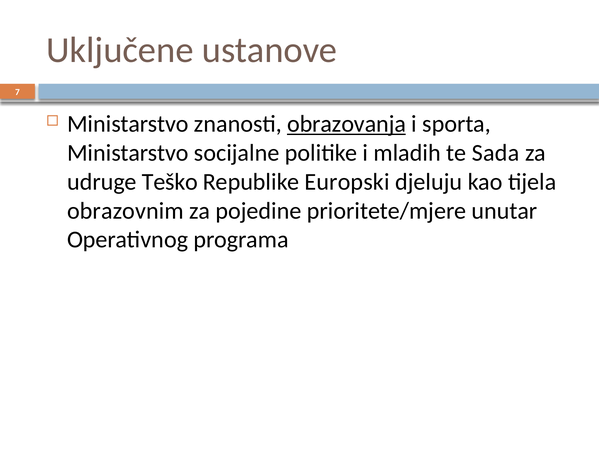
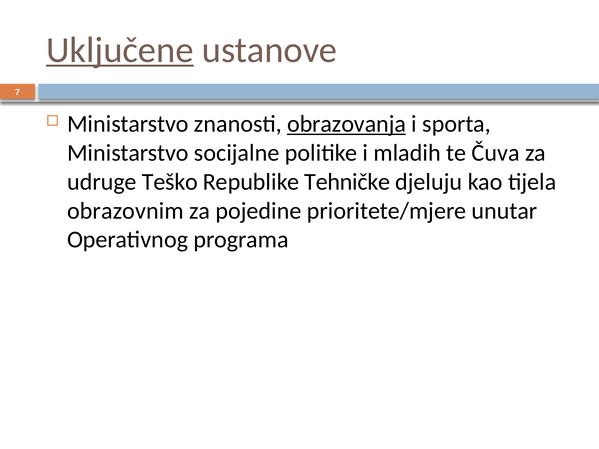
Uključene underline: none -> present (120, 50)
Sada: Sada -> Čuva (496, 153)
Europski: Europski -> Tehničke (347, 182)
